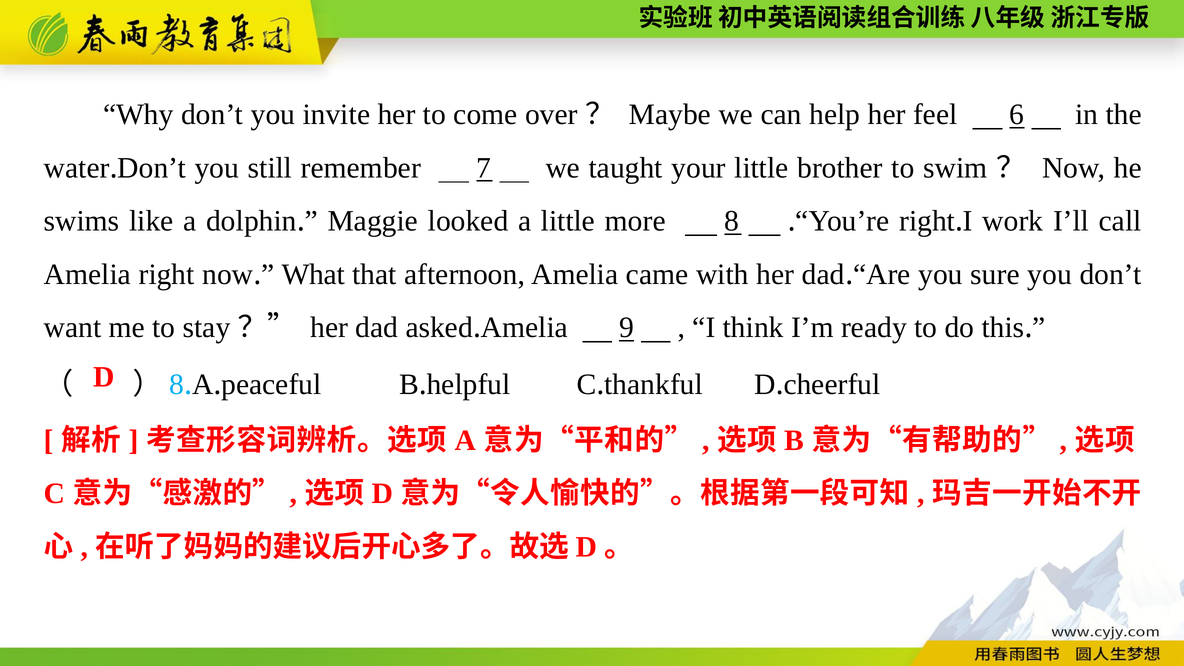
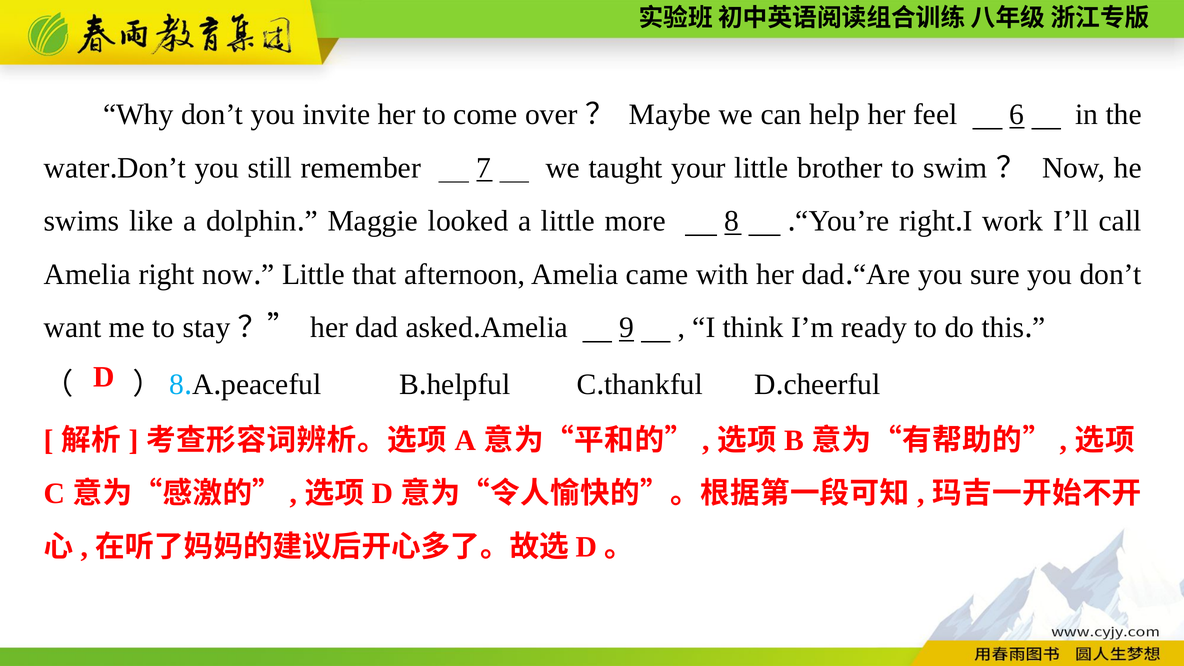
What: What -> Little (313, 274)
